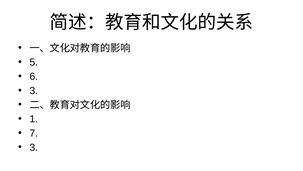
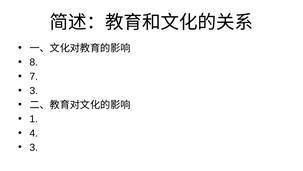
5: 5 -> 8 (34, 62)
6: 6 -> 7 (34, 76)
7: 7 -> 4 (34, 133)
